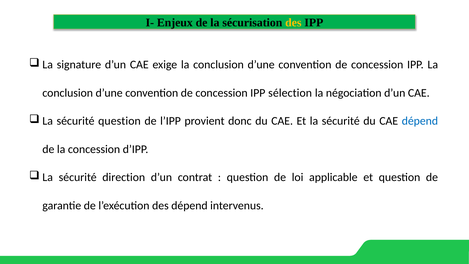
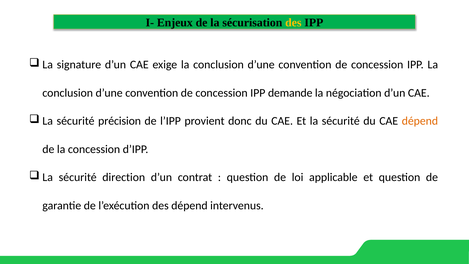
sélection: sélection -> demande (290, 93)
sécurité question: question -> précision (120, 121)
dépend colour: blue -> orange (420, 121)
